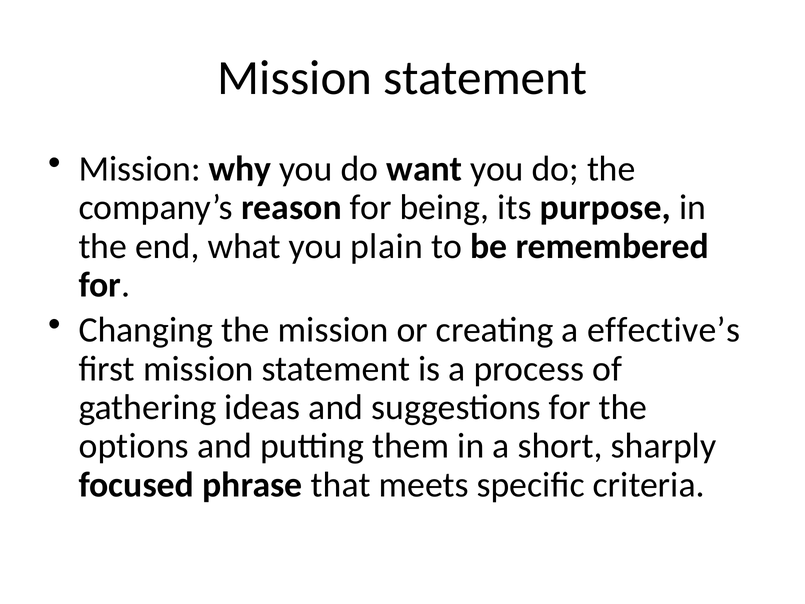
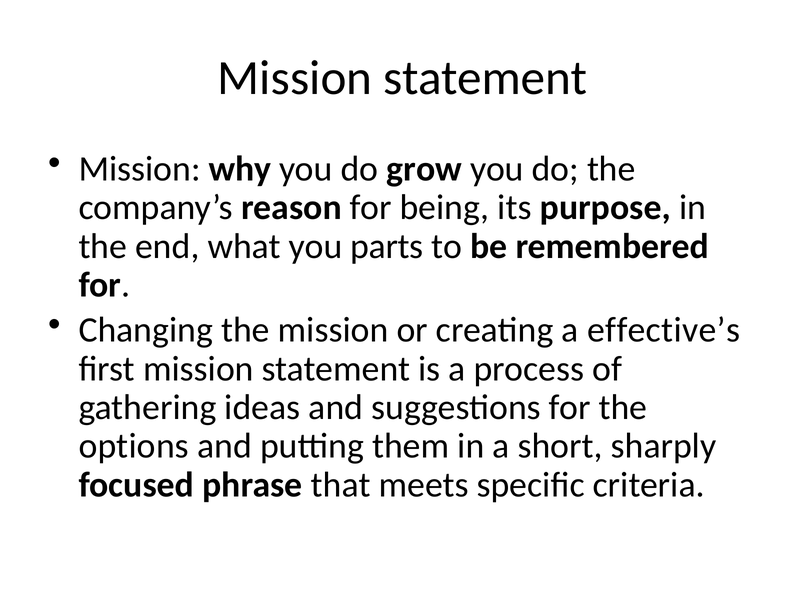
want: want -> grow (424, 169)
plain: plain -> parts (387, 246)
